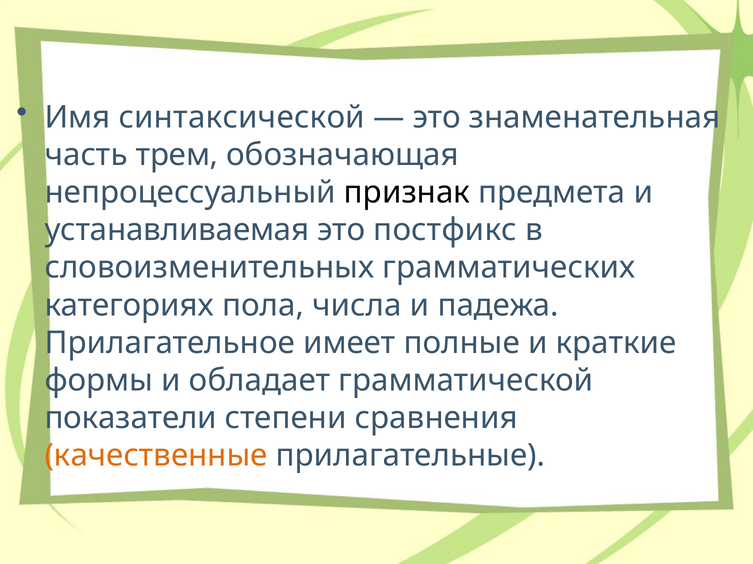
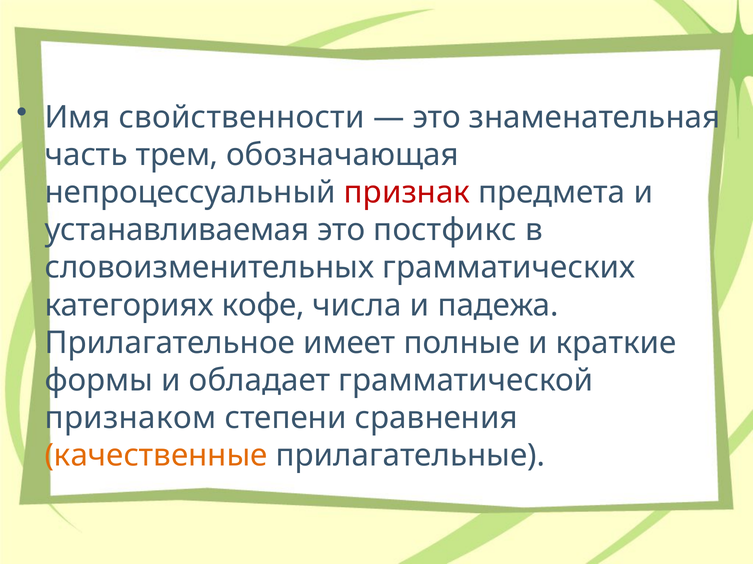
синтаксической: синтаксической -> свойственности (242, 117)
признак colour: black -> red (407, 193)
пола: пола -> кофе (263, 306)
показатели: показатели -> признаком (130, 419)
